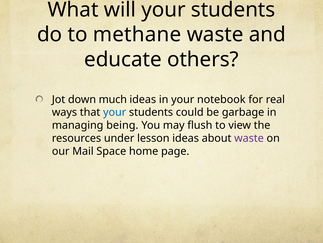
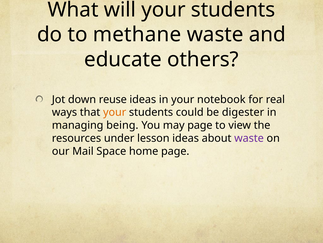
much: much -> reuse (113, 99)
your colour: blue -> orange (115, 112)
garbage: garbage -> digester (243, 112)
may flush: flush -> page (200, 125)
